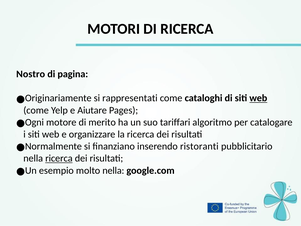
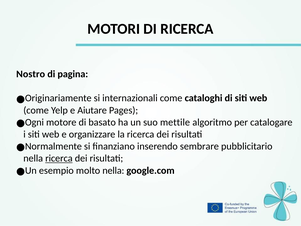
rappresentati: rappresentati -> internazionali (130, 98)
web underline: present -> none (258, 98)
merito: merito -> basato (102, 122)
tariffari: tariffari -> mettile (175, 122)
ristoranti: ristoranti -> sembrare (199, 146)
